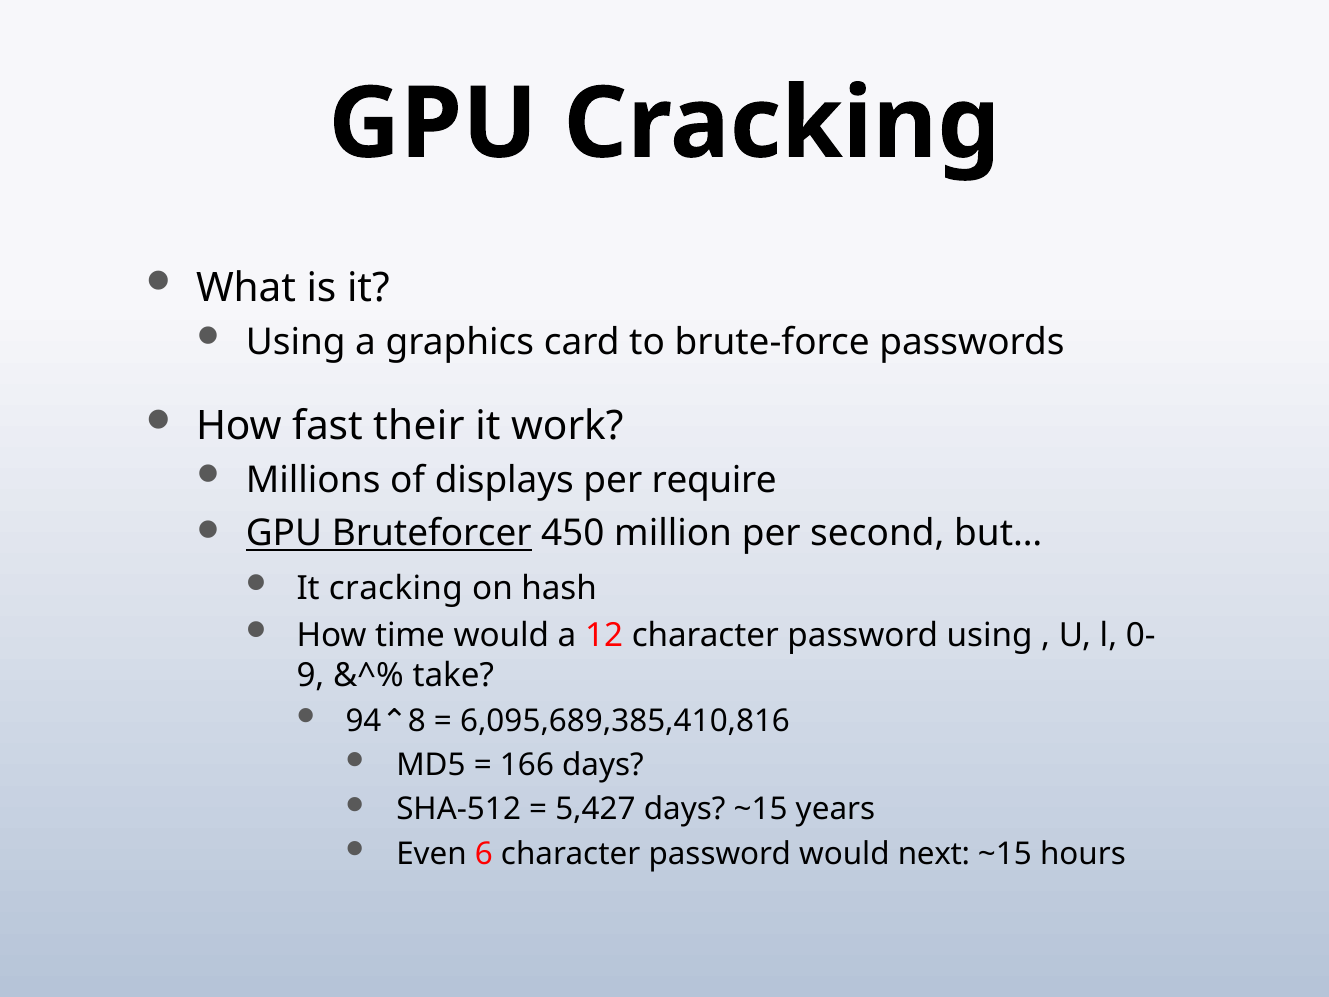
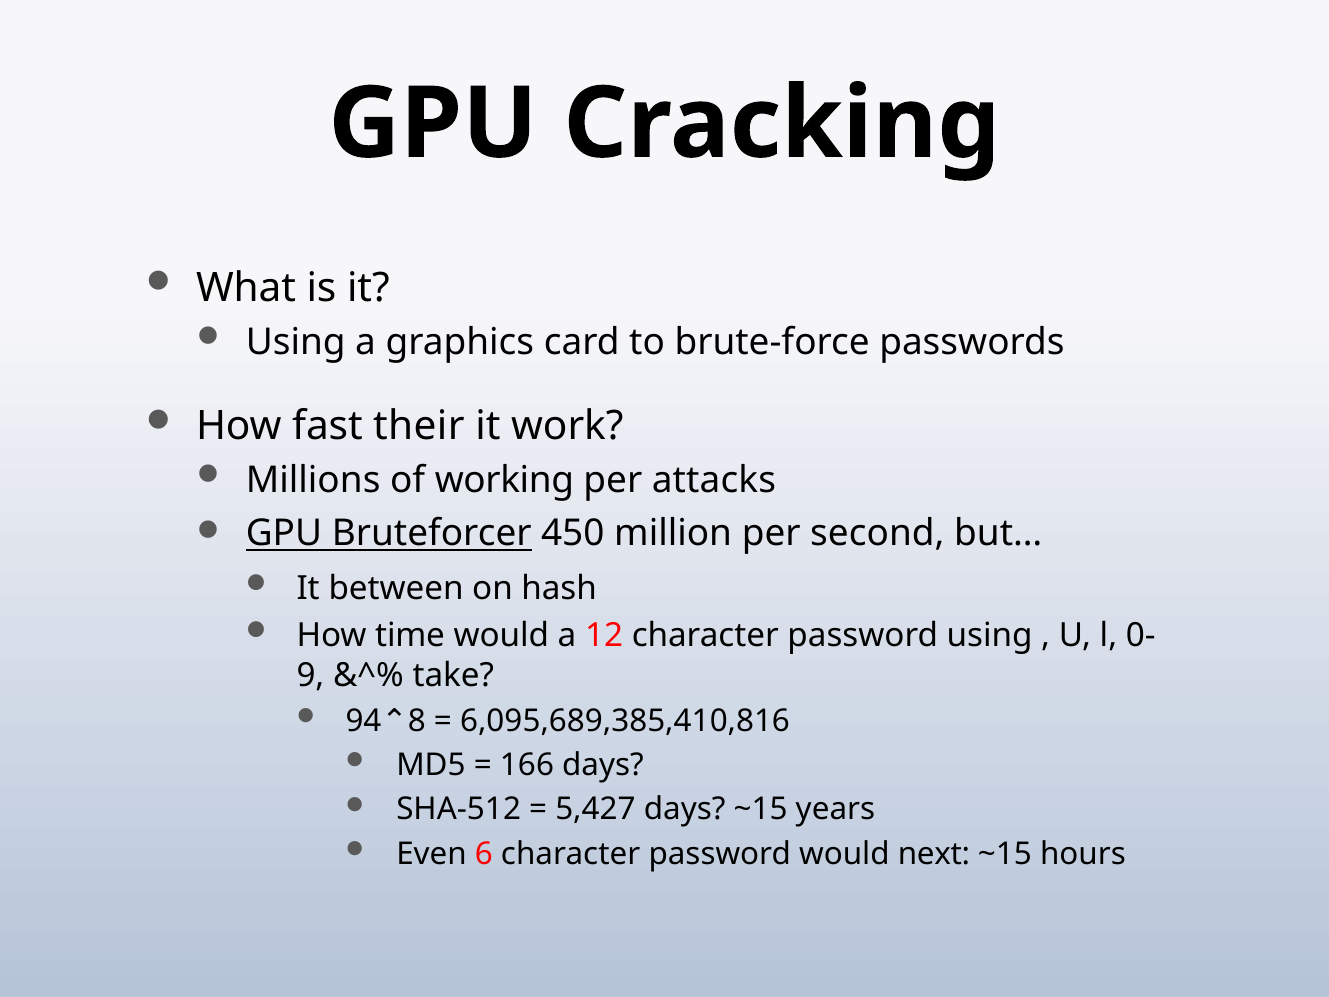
displays: displays -> working (504, 480)
require: require -> attacks (714, 480)
It cracking: cracking -> between (396, 588)
